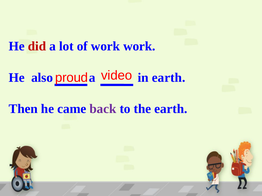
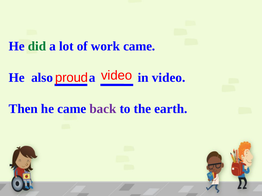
did colour: red -> green (37, 46)
work work: work -> came (139, 46)
in earth: earth -> video (169, 77)
